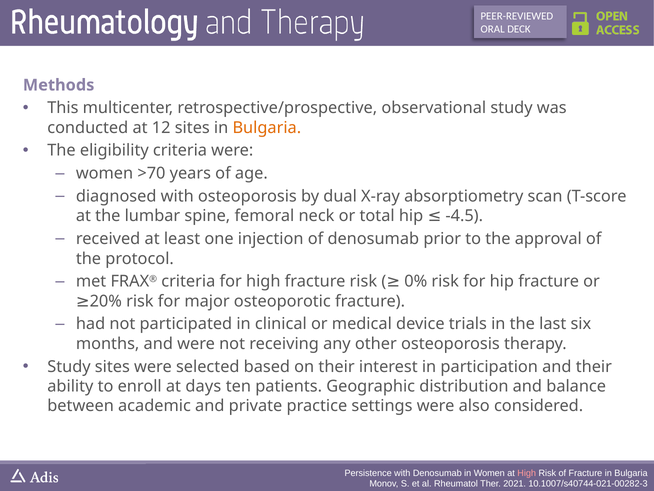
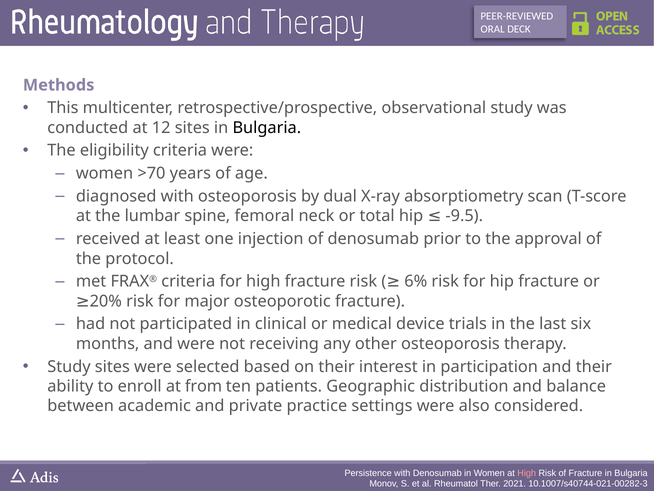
Bulgaria colour: orange -> black (267, 128)
-4.5: -4.5 -> -9.5 (464, 216)
0%: 0% -> 6% (416, 281)
days: days -> from (204, 386)
